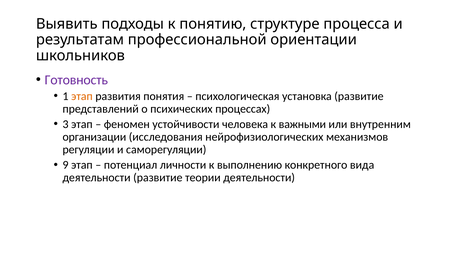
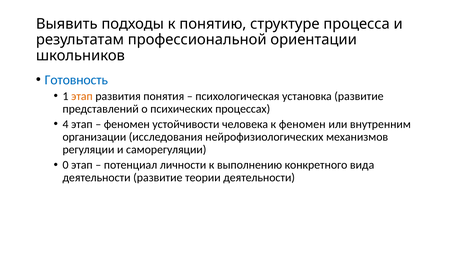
Готовность colour: purple -> blue (76, 80)
3: 3 -> 4 (66, 124)
к важными: важными -> феномен (302, 124)
9: 9 -> 0 (66, 165)
